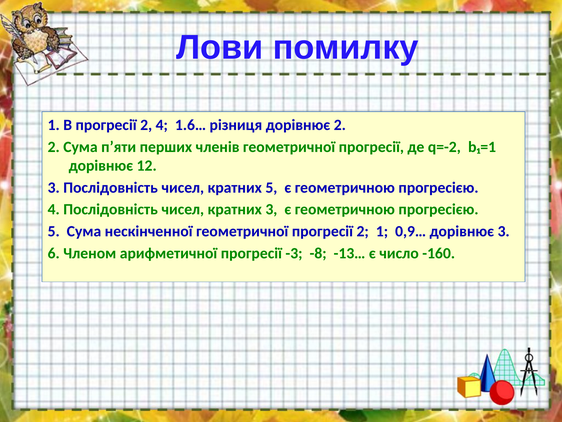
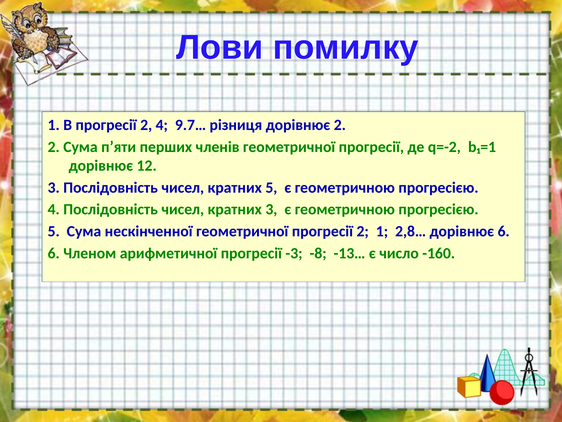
1.6…: 1.6… -> 9.7… (191, 125)
0,9…: 0,9… -> 2,8… (411, 231)
дорівнює 3: 3 -> 6 (504, 231)
